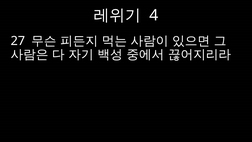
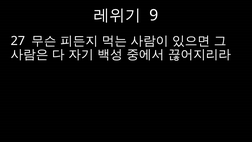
4: 4 -> 9 (154, 15)
